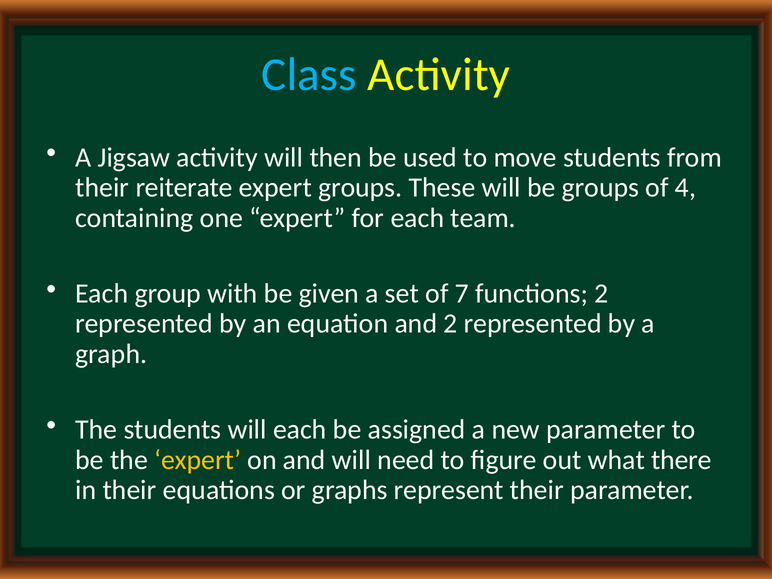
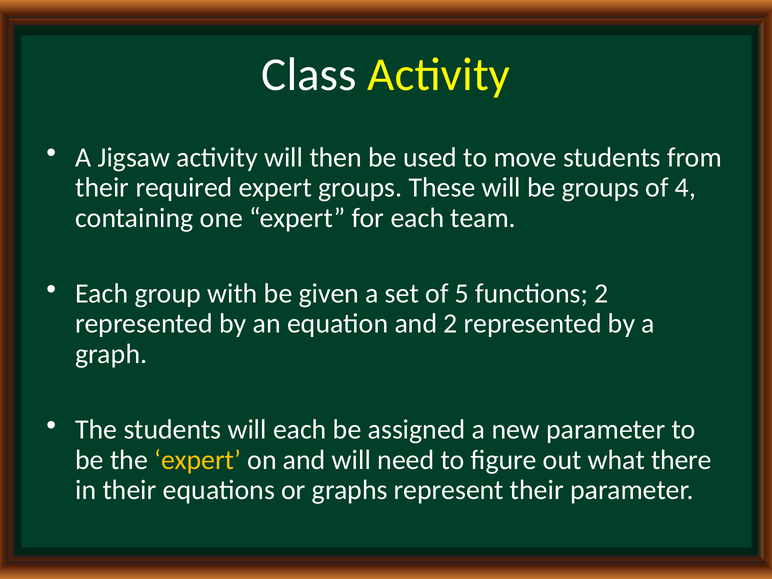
Class colour: light blue -> white (309, 75)
reiterate: reiterate -> required (184, 188)
7: 7 -> 5 (462, 294)
